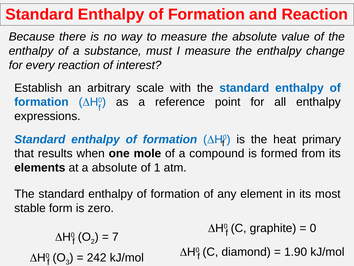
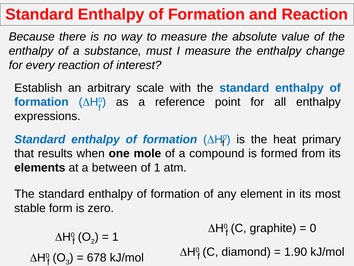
a absolute: absolute -> between (114, 167)
7: 7 -> 1 (115, 237)
242: 242 -> 678 (97, 257)
